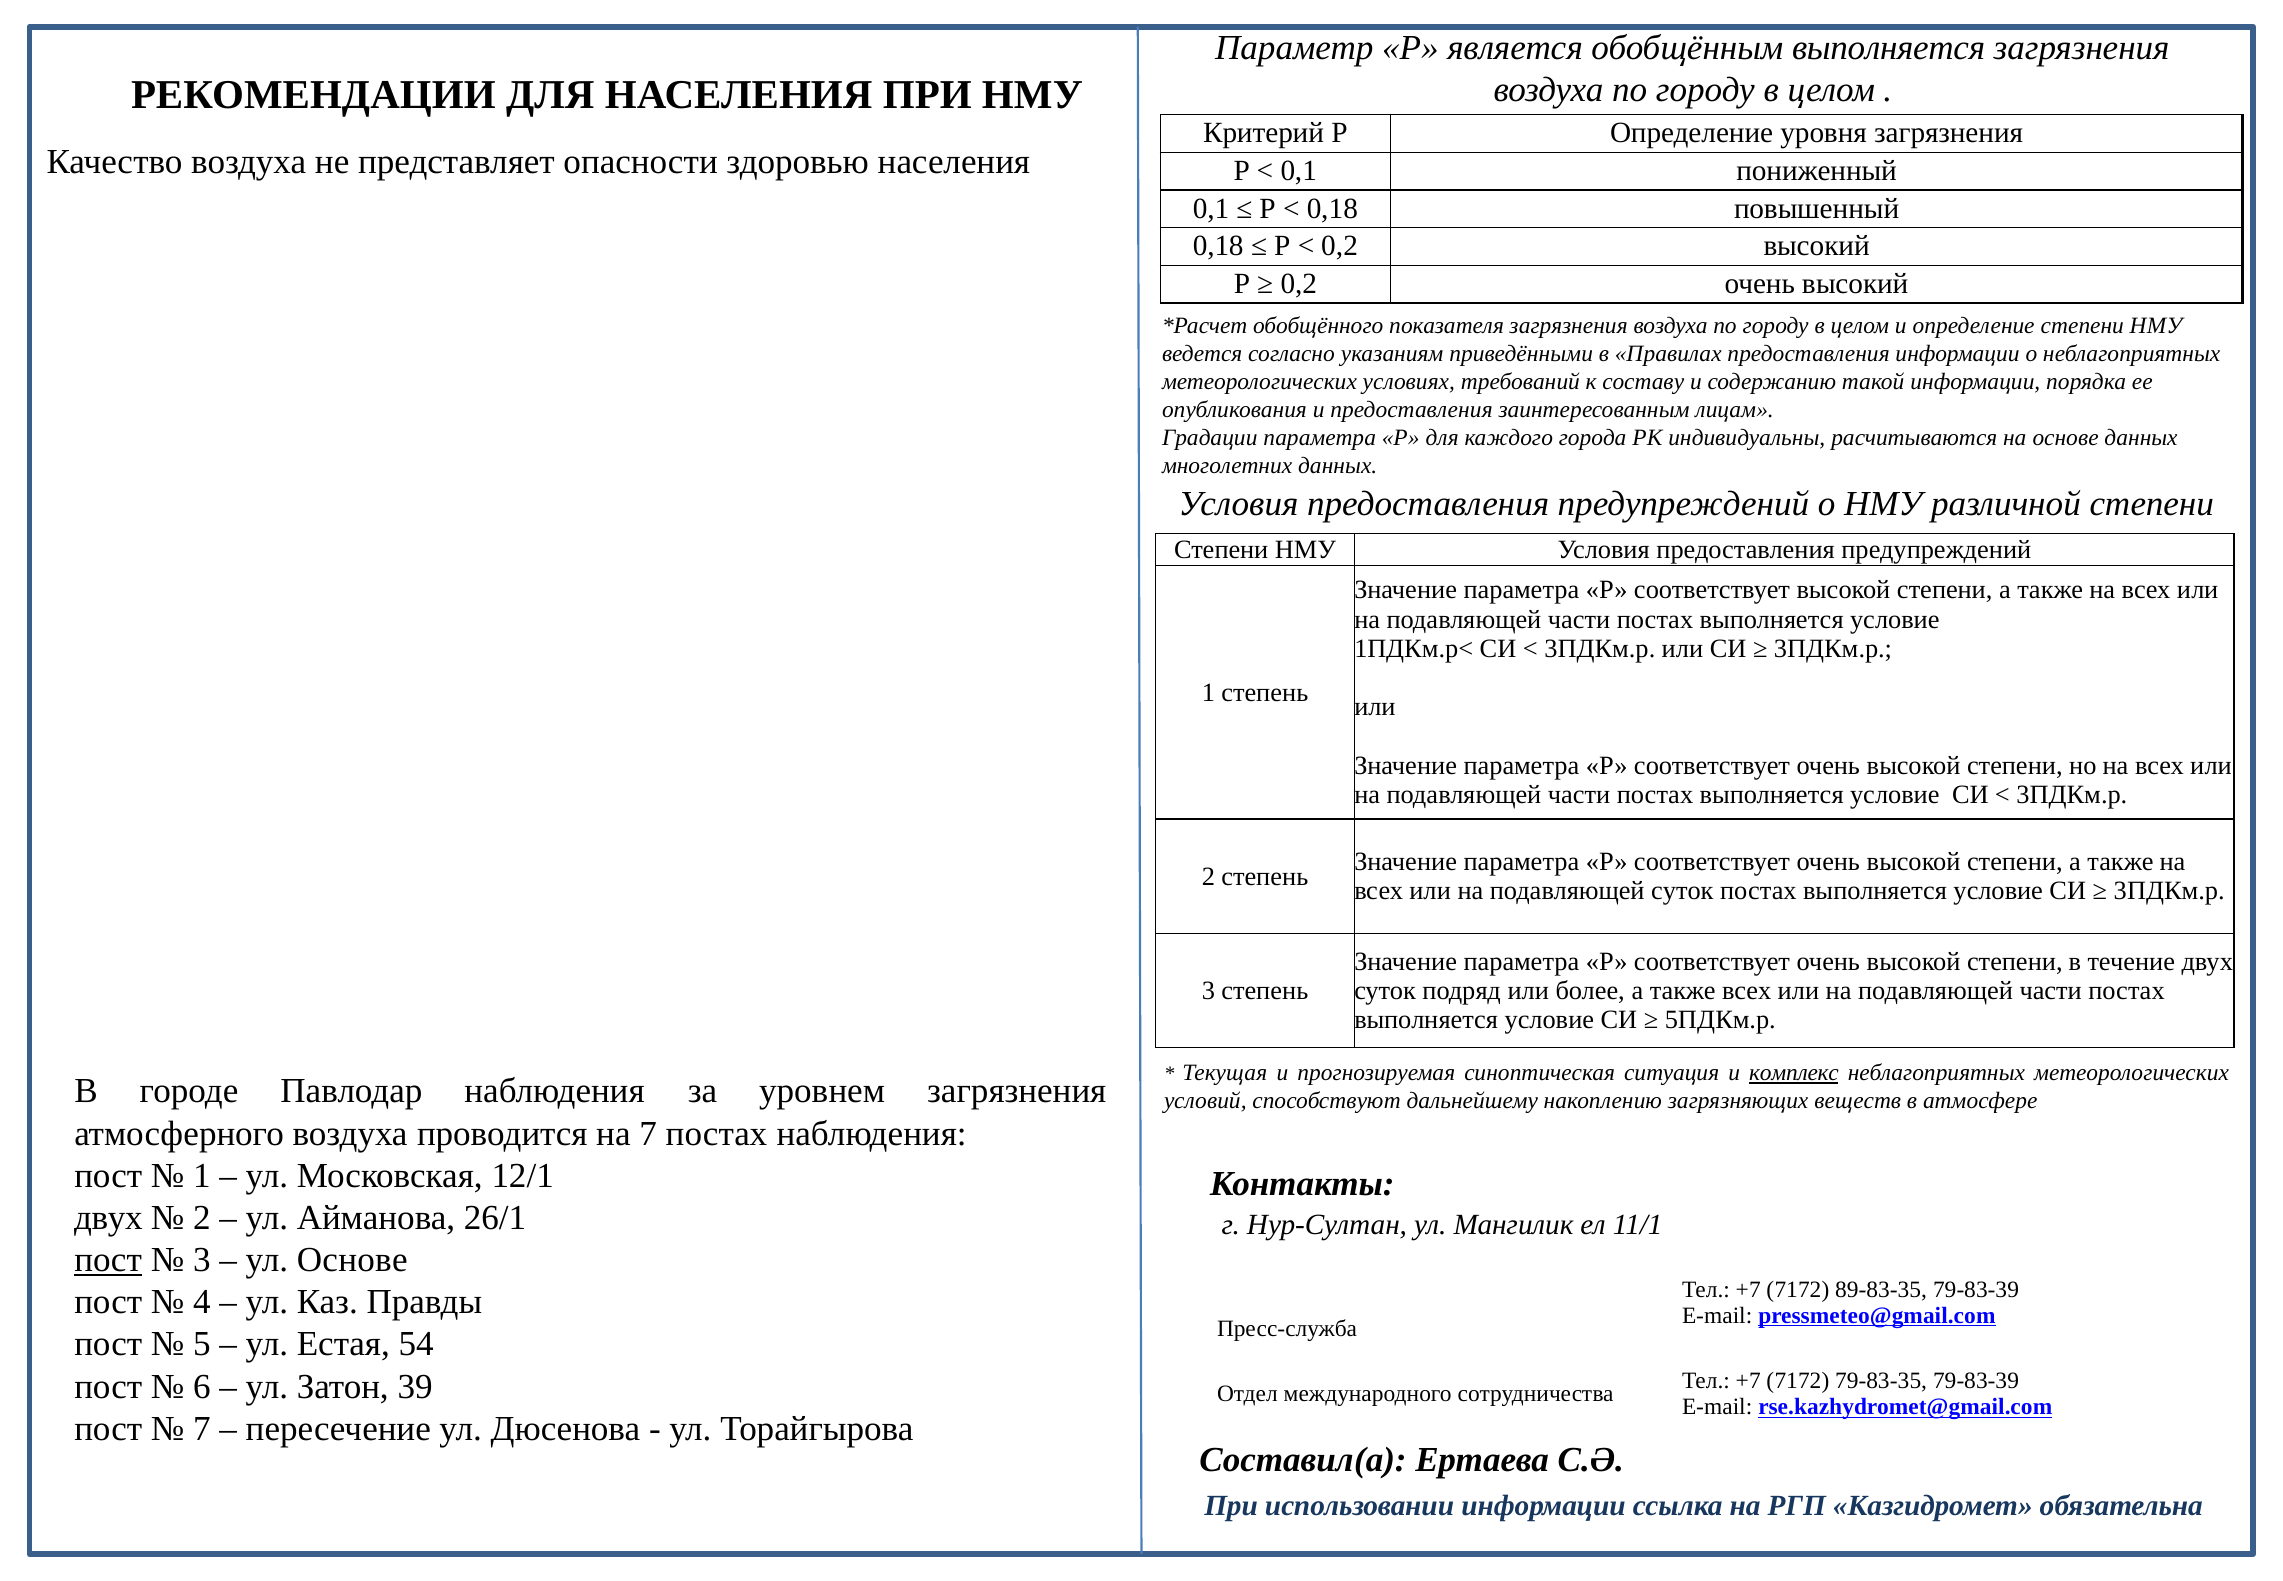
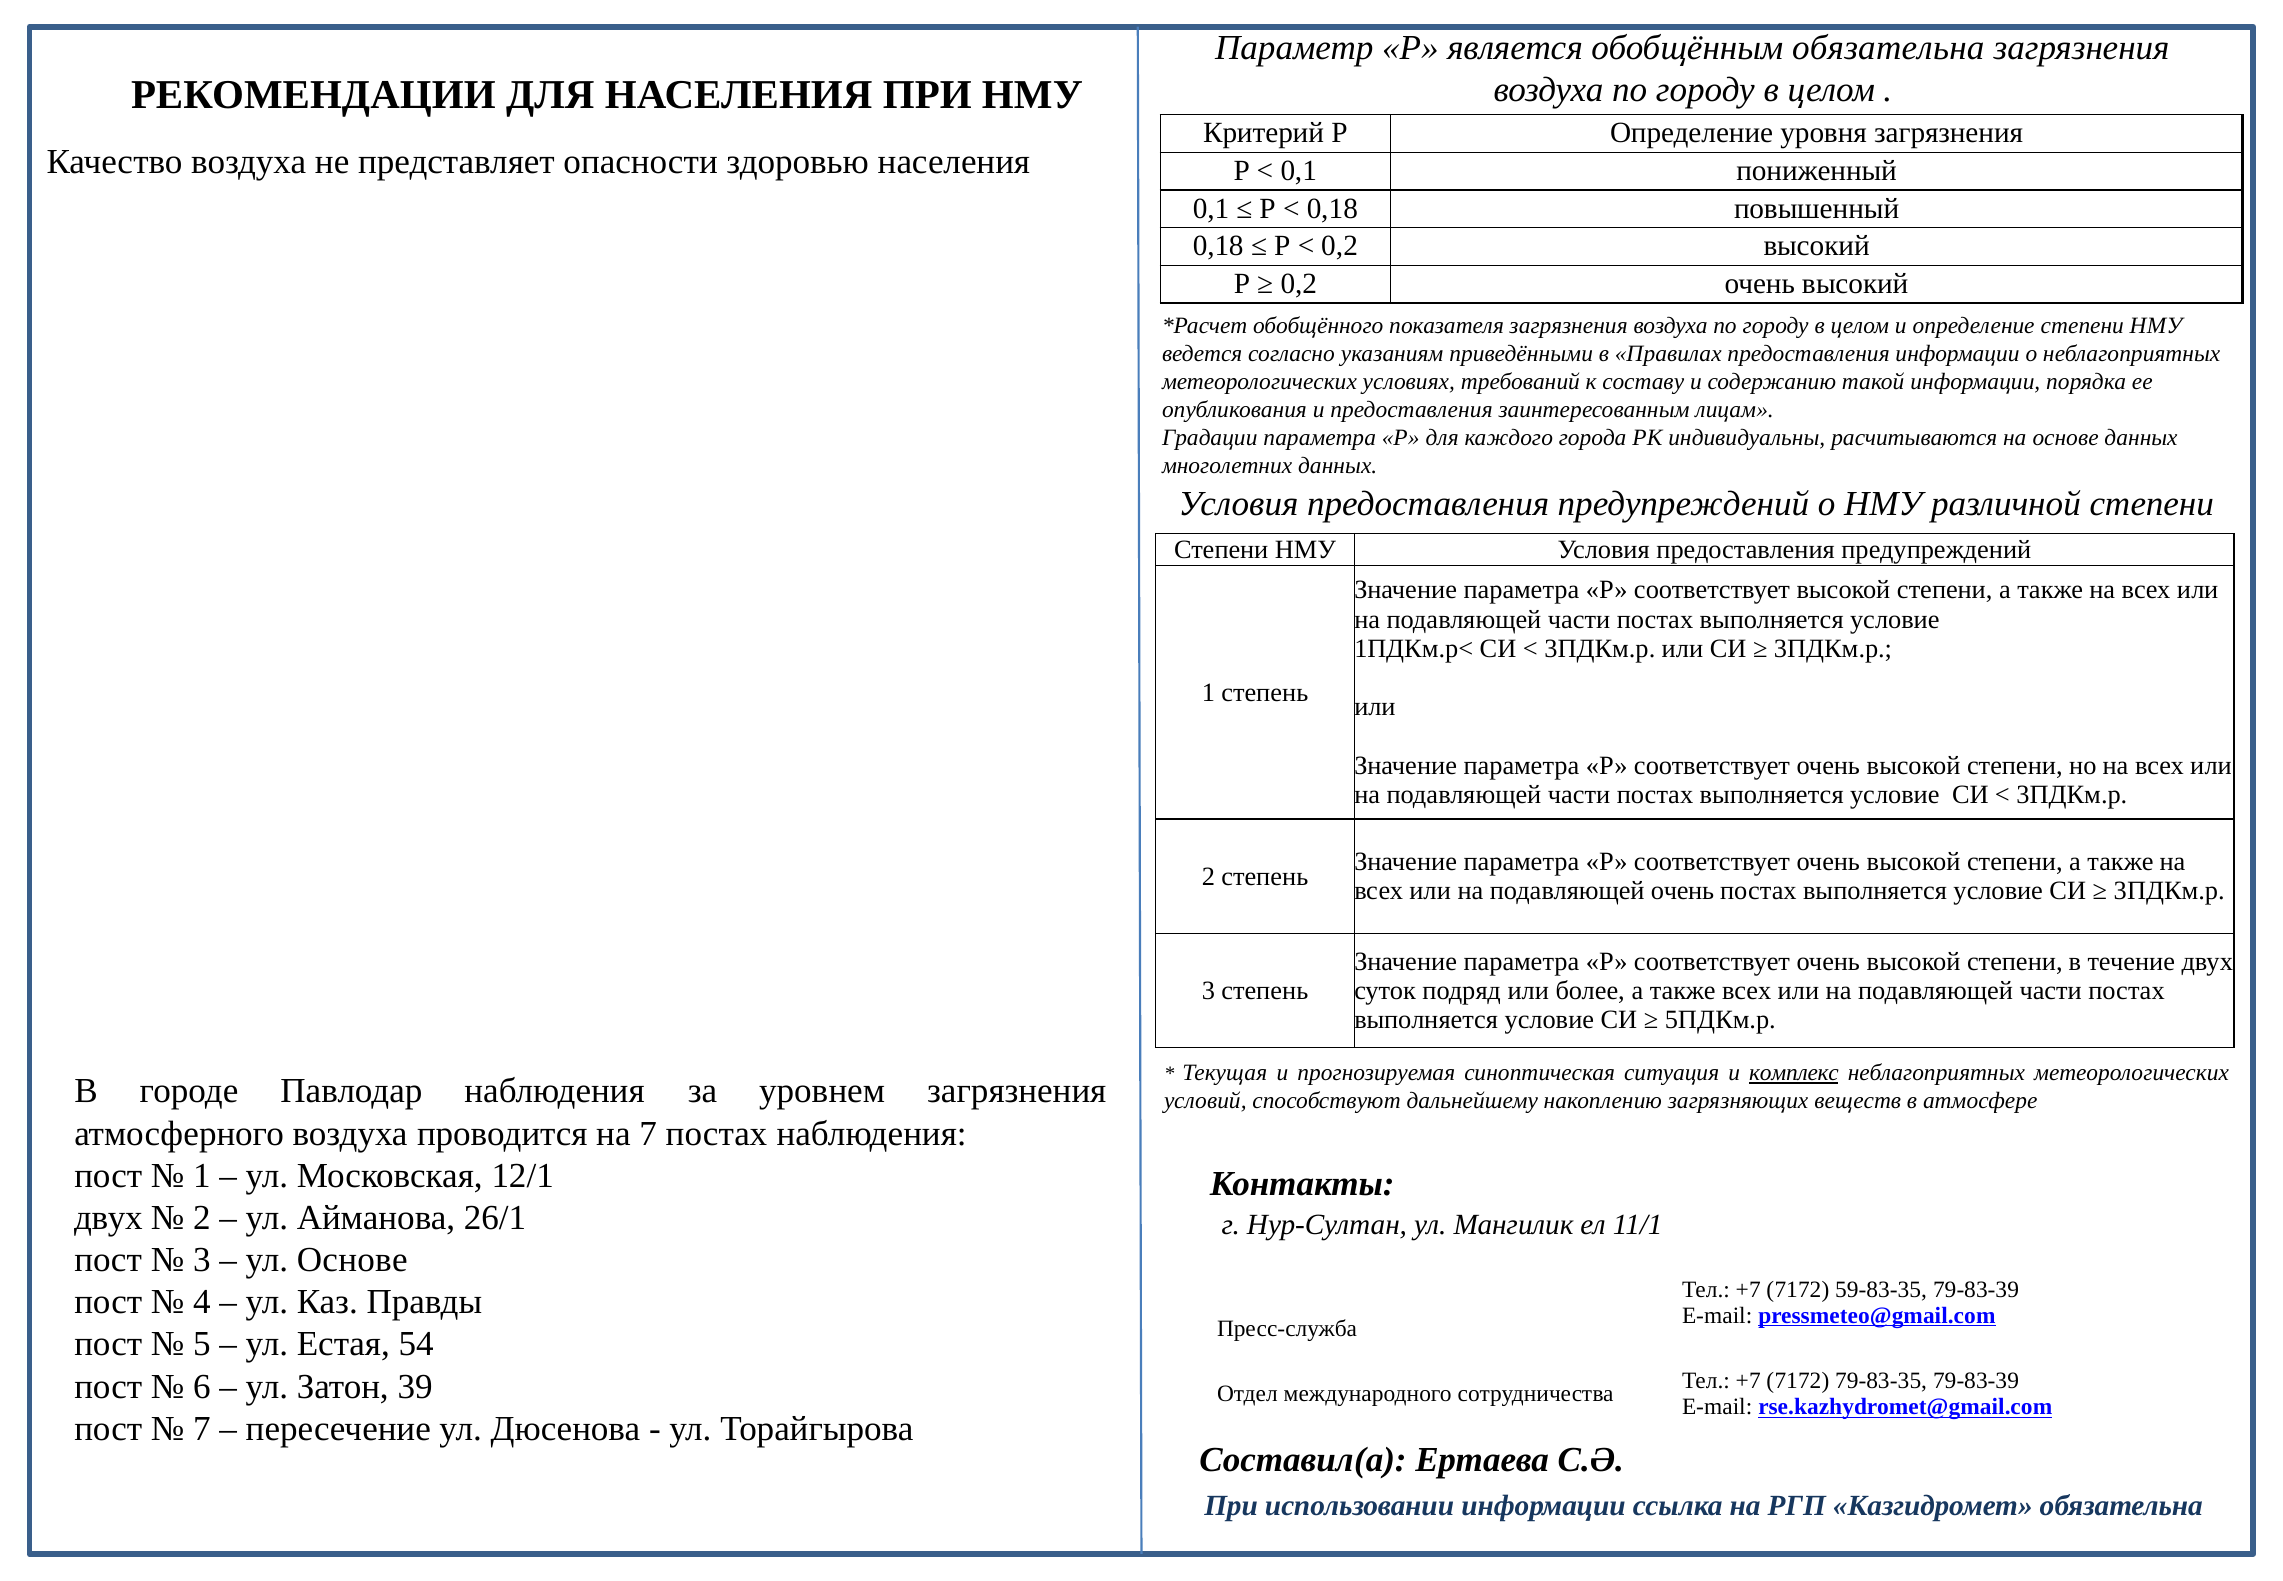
обобщённым выполняется: выполняется -> обязательна (1888, 48)
подавляющей суток: суток -> очень (1682, 891)
пост underline: present -> none (108, 1260)
89-83-35: 89-83-35 -> 59-83-35 (1881, 1289)
